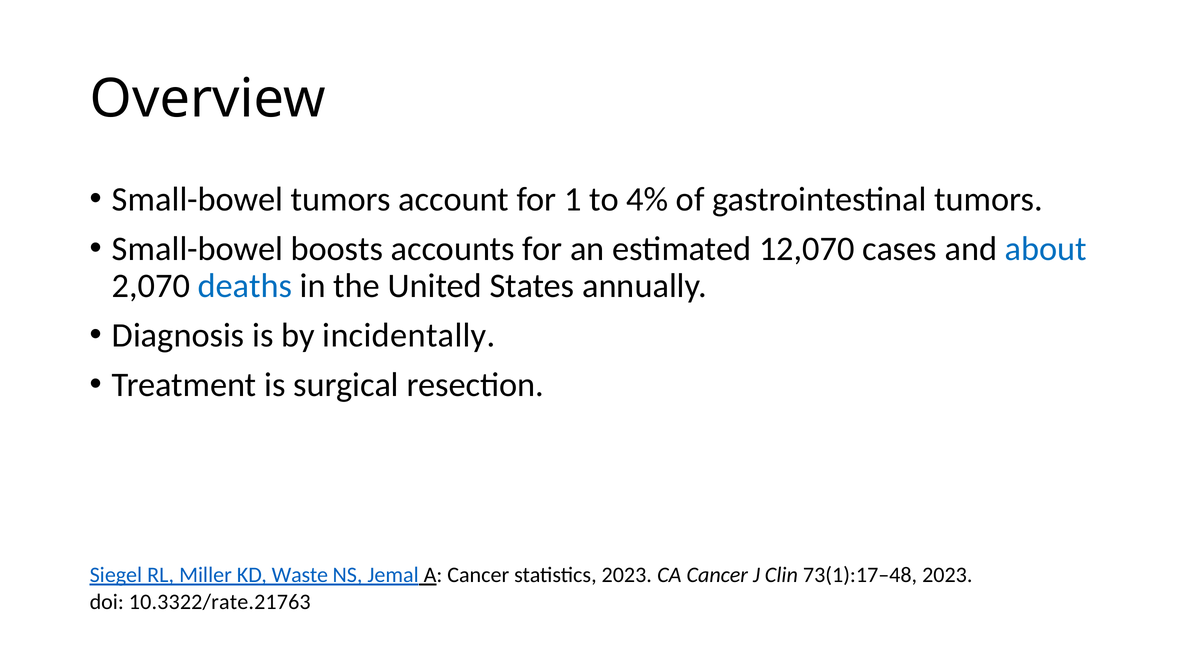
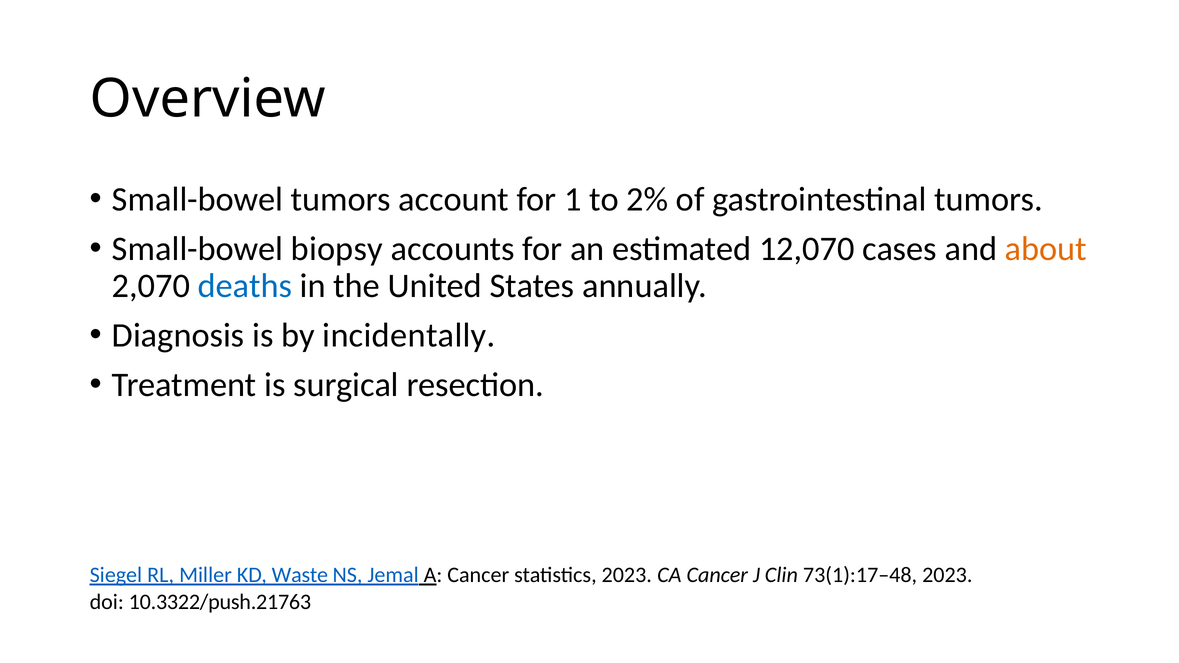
4%: 4% -> 2% (647, 199)
boosts: boosts -> biopsy (337, 249)
about colour: blue -> orange (1046, 249)
10.3322/rate.21763: 10.3322/rate.21763 -> 10.3322/push.21763 (220, 602)
